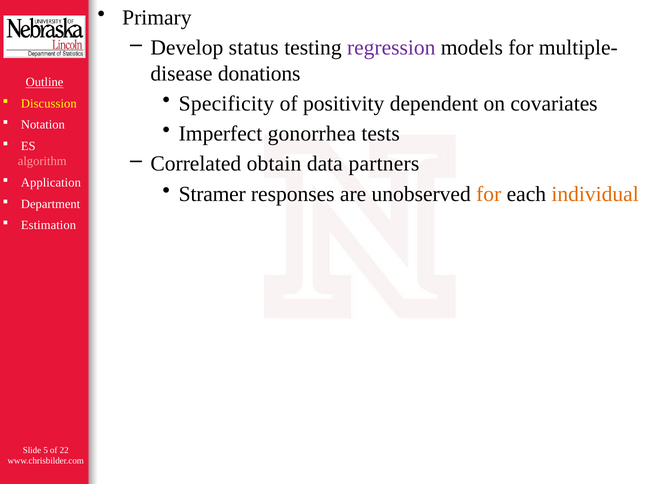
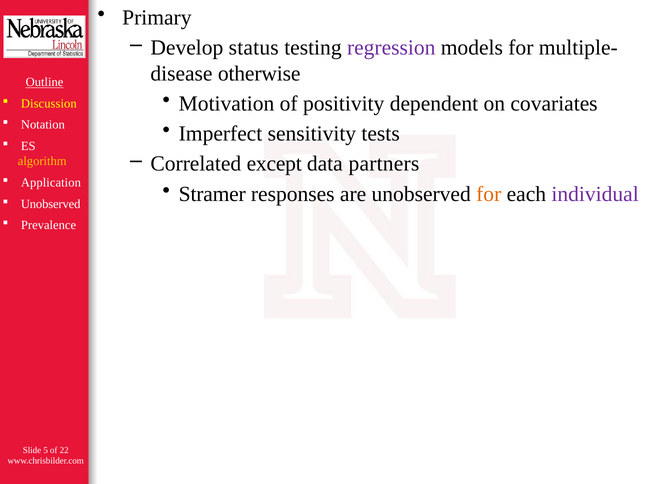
donations: donations -> otherwise (259, 74)
Specificity: Specificity -> Motivation (227, 104)
gonorrhea: gonorrhea -> sensitivity (312, 134)
obtain: obtain -> except (274, 164)
algorithm colour: pink -> yellow (42, 161)
individual colour: orange -> purple (595, 194)
Department: Department -> Unobserved (51, 204)
Estimation: Estimation -> Prevalence (49, 226)
